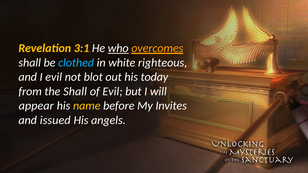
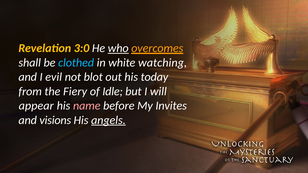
3:1: 3:1 -> 3:0 (82, 48)
righteous: righteous -> watching (163, 63)
the Shall: Shall -> Fiery (75, 91)
of Evil: Evil -> Idle (113, 91)
name colour: yellow -> pink (87, 106)
issued: issued -> visions (55, 120)
angels underline: none -> present (108, 120)
